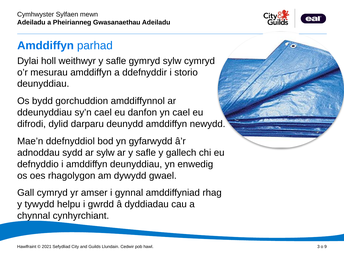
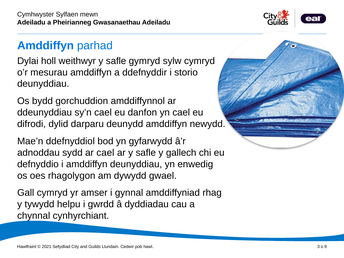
ar sylw: sylw -> cael (105, 153)
